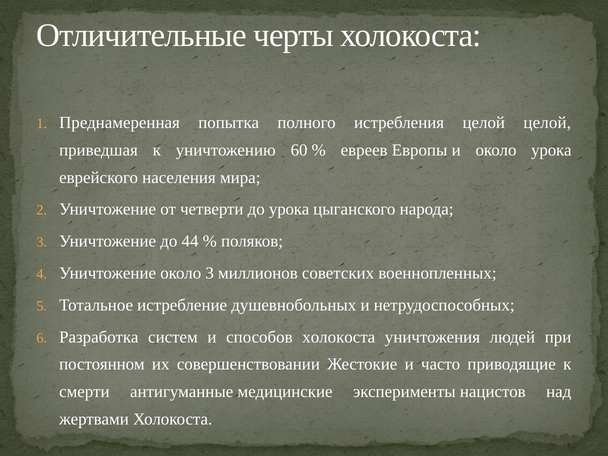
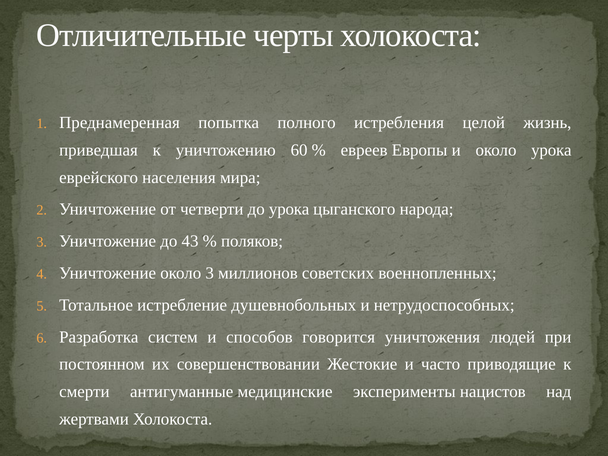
целой целой: целой -> жизнь (547, 123)
44: 44 -> 43 (190, 241)
способов холокоста: холокоста -> говорится (339, 337)
